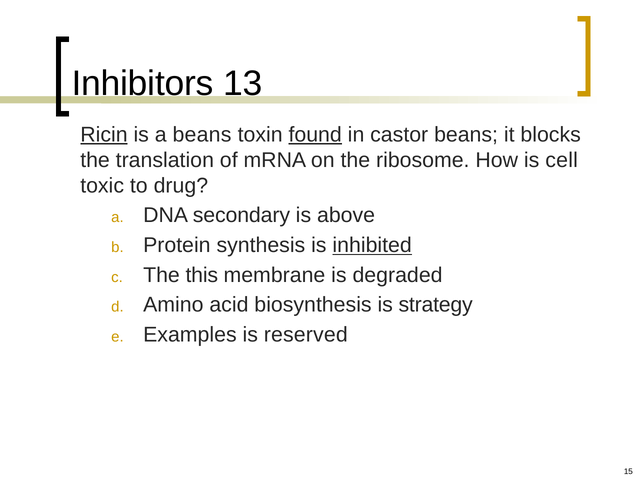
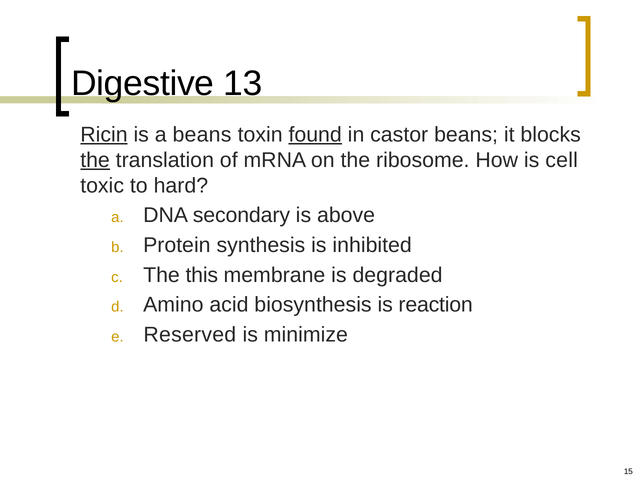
Inhibitors: Inhibitors -> Digestive (143, 83)
the underline: none -> present (95, 160)
drug: drug -> hard (181, 186)
inhibited underline: present -> none (372, 245)
strategy: strategy -> reaction (436, 305)
Examples: Examples -> Reserved (190, 335)
reserved: reserved -> minimize (306, 335)
